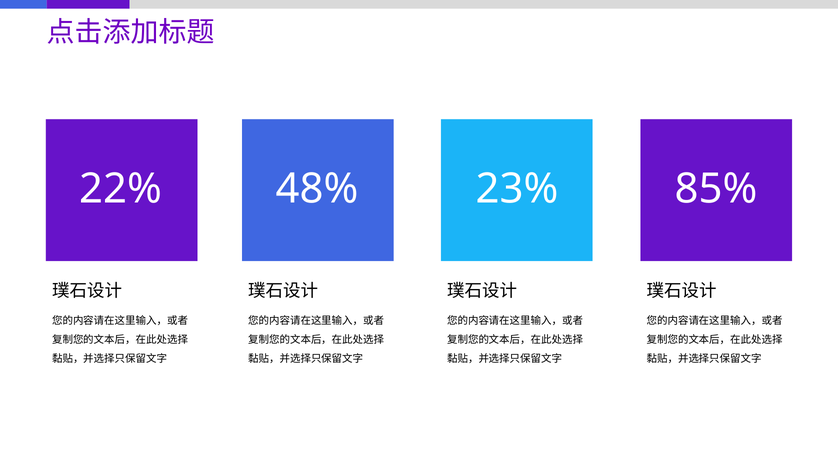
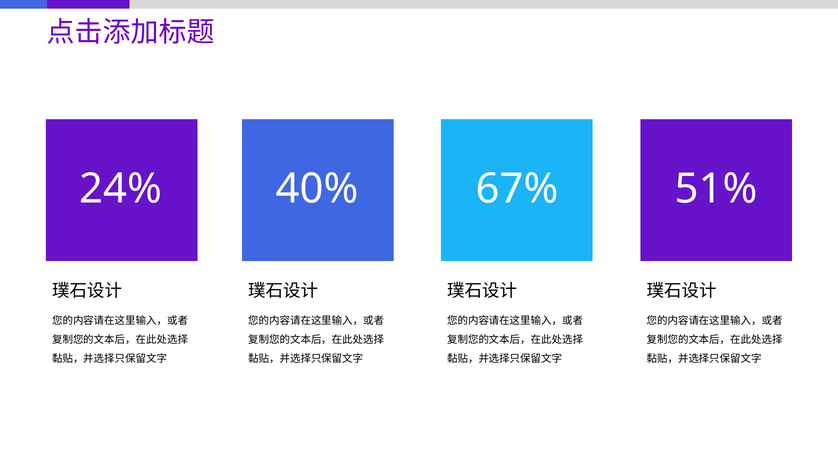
22%: 22% -> 24% (120, 189)
48%: 48% -> 40% (317, 189)
23%: 23% -> 67% (517, 189)
85%: 85% -> 51% (716, 189)
